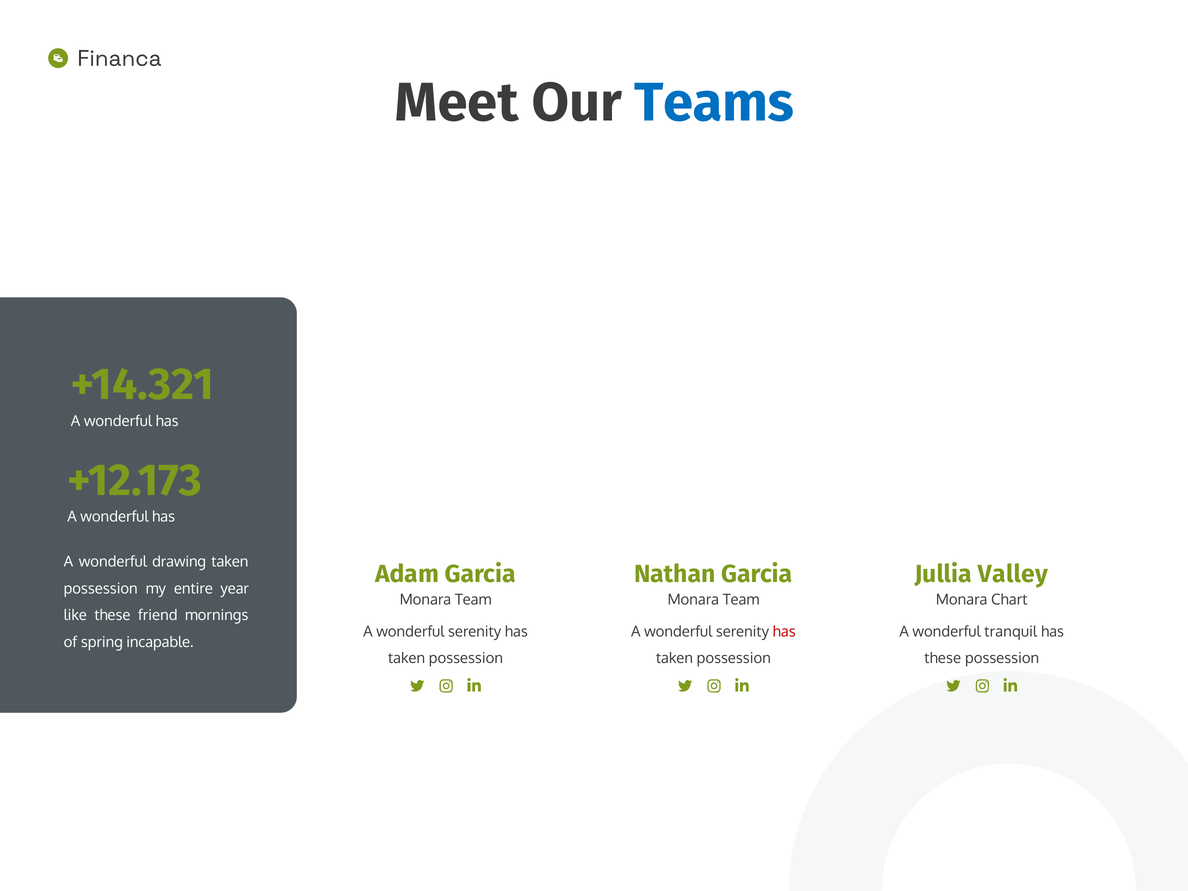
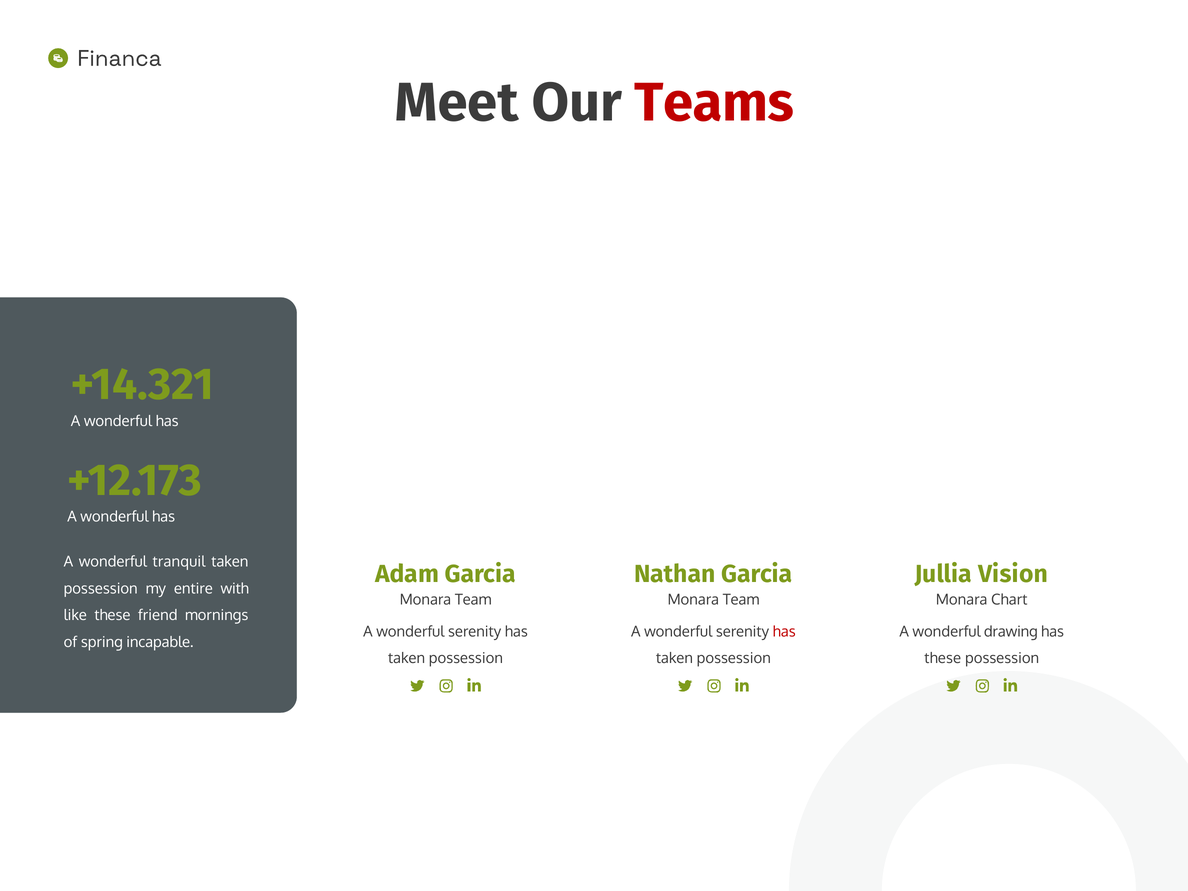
Teams colour: blue -> red (714, 103)
drawing: drawing -> tranquil (179, 562)
Valley: Valley -> Vision (1013, 574)
year: year -> with (235, 589)
tranquil: tranquil -> drawing (1011, 632)
